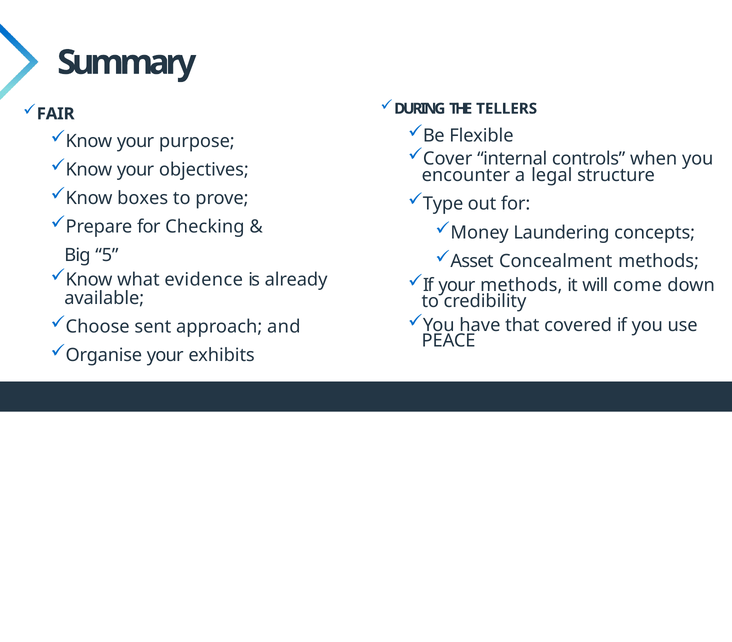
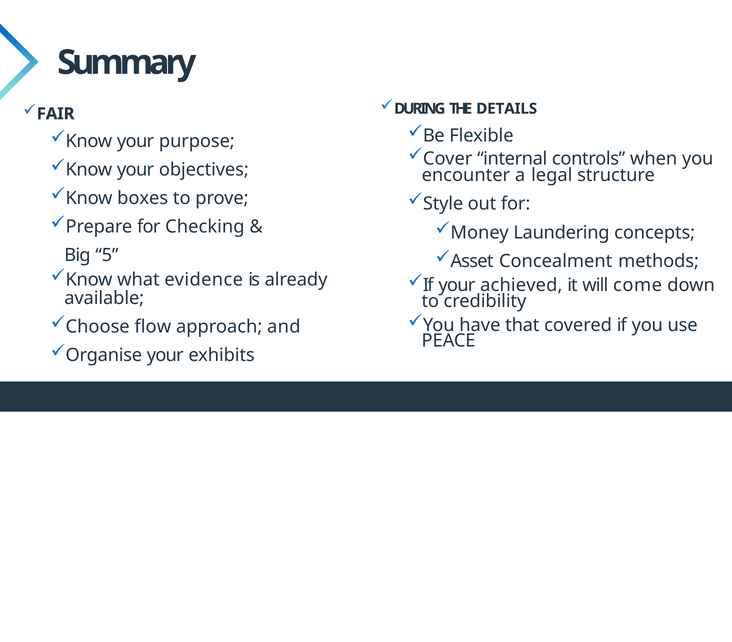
TELLERS: TELLERS -> DETAILS (507, 109)
Type: Type -> Style (443, 204)
your methods: methods -> achieved (521, 285)
sent: sent -> flow (153, 327)
